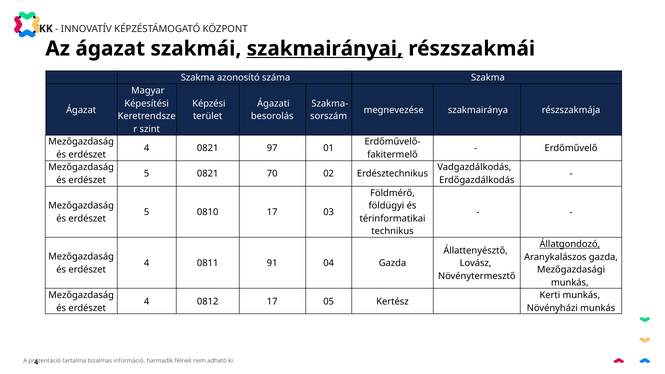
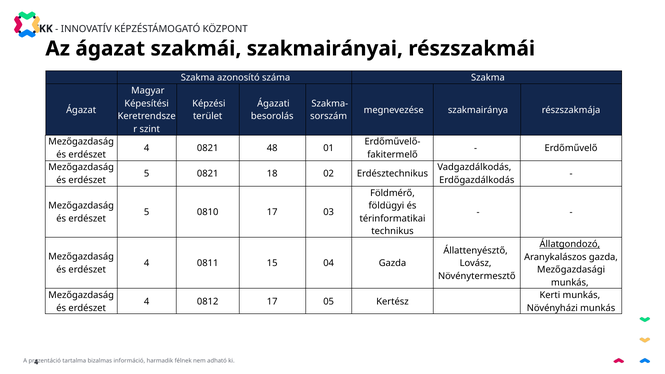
szakmairányai underline: present -> none (325, 49)
97: 97 -> 48 (272, 148)
70: 70 -> 18 (272, 174)
91: 91 -> 15 (272, 263)
